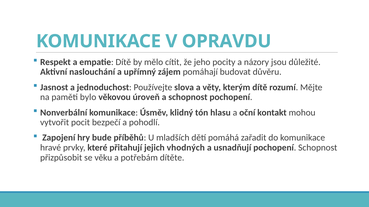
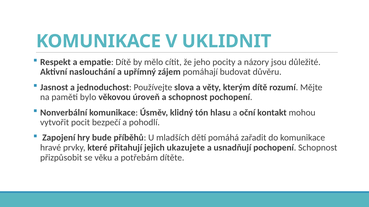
OPRAVDU: OPRAVDU -> UKLIDNIT (227, 41)
vhodných: vhodných -> ukazujete (186, 148)
